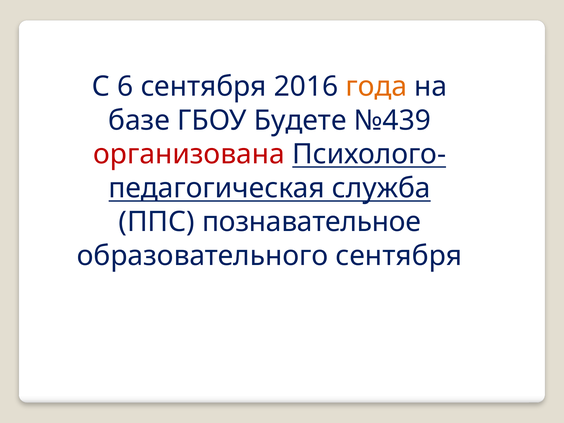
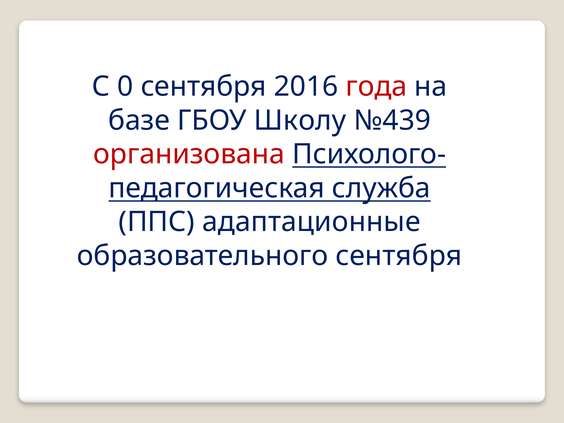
6: 6 -> 0 (125, 87)
года colour: orange -> red (376, 87)
Будете: Будете -> Школу (300, 120)
познавательное: познавательное -> адаптационные (311, 222)
